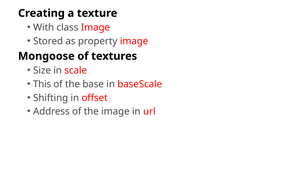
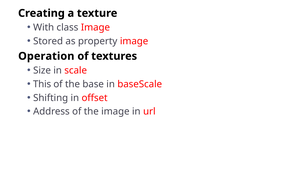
Mongoose: Mongoose -> Operation (46, 56)
